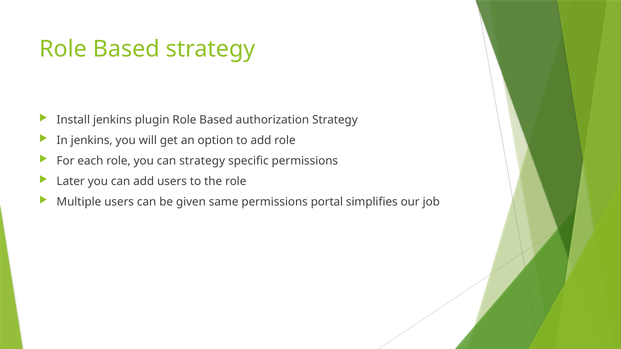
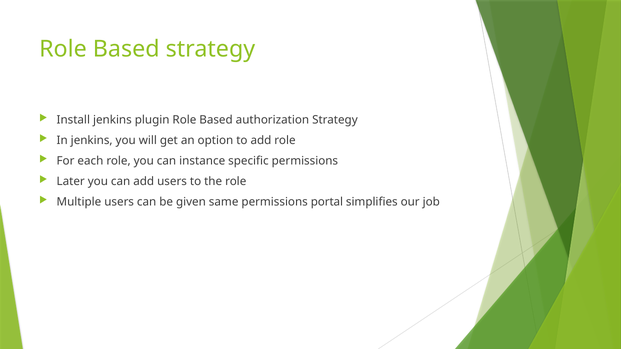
can strategy: strategy -> instance (202, 161)
